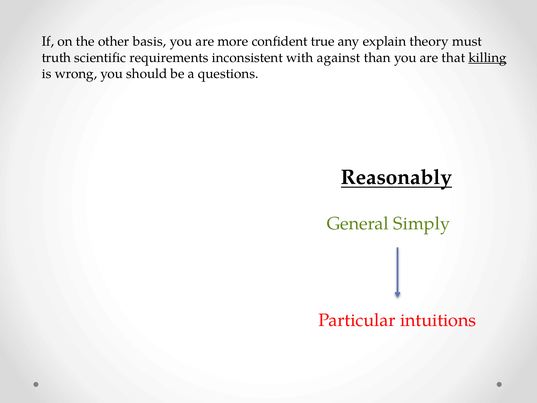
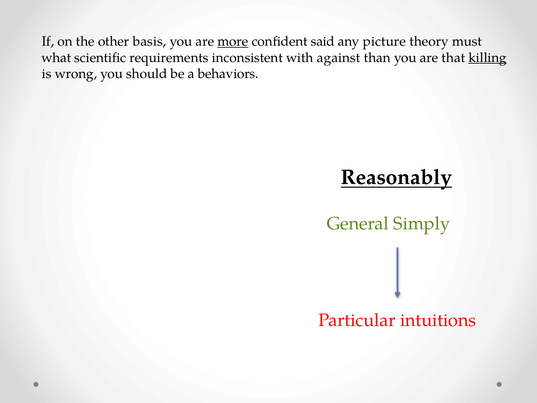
more underline: none -> present (233, 41)
true: true -> said (323, 41)
explain: explain -> picture (384, 41)
truth: truth -> what (56, 58)
questions: questions -> behaviors (228, 74)
